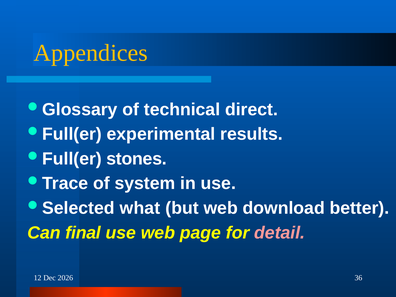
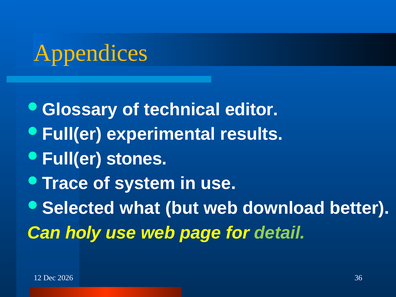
direct: direct -> editor (252, 109)
final: final -> holy (83, 233)
detail colour: pink -> light green (280, 233)
